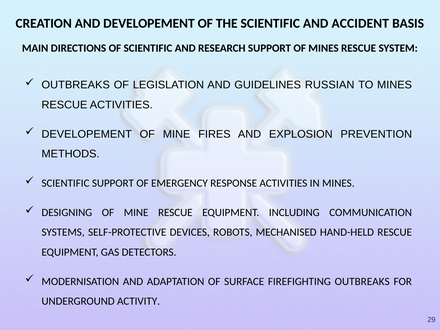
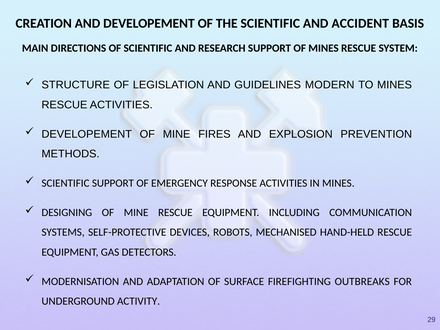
OUTBREAKS: OUTBREAKS -> STRUCTURE (76, 85)
RUSSIAN: RUSSIAN -> MODERN (330, 85)
